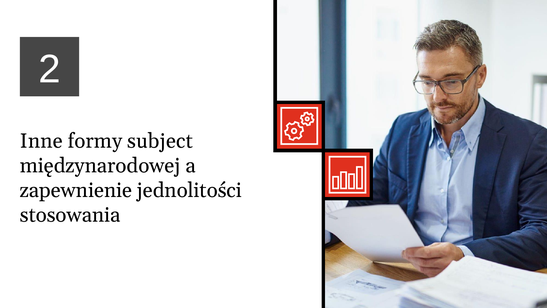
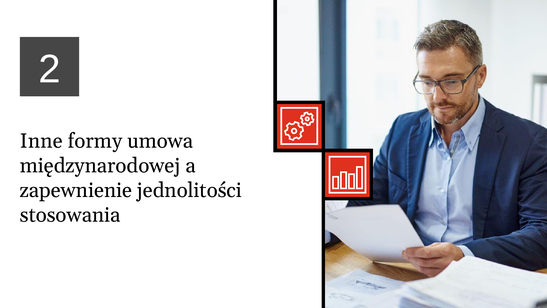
subject: subject -> umowa (160, 141)
